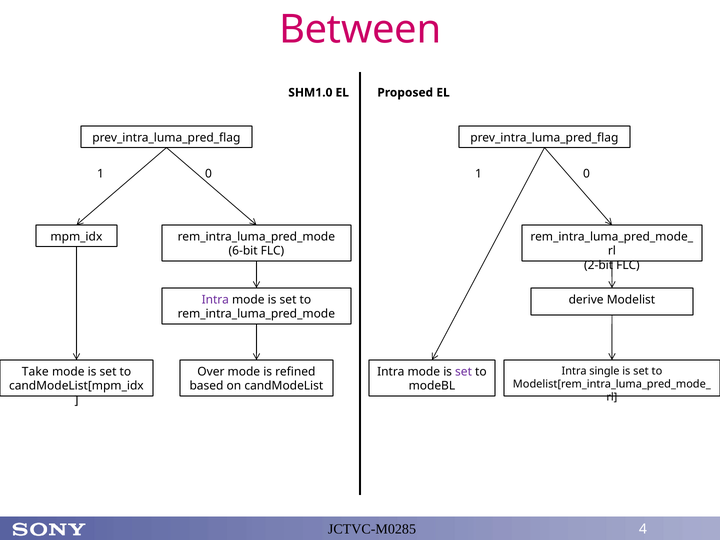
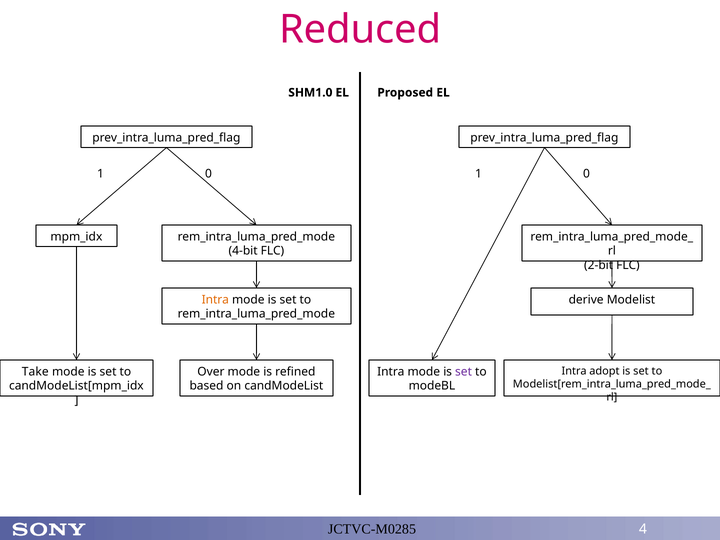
Between: Between -> Reduced (360, 30)
6-bit: 6-bit -> 4-bit (243, 251)
Intra colour: purple -> orange (215, 300)
single: single -> adopt (604, 371)
